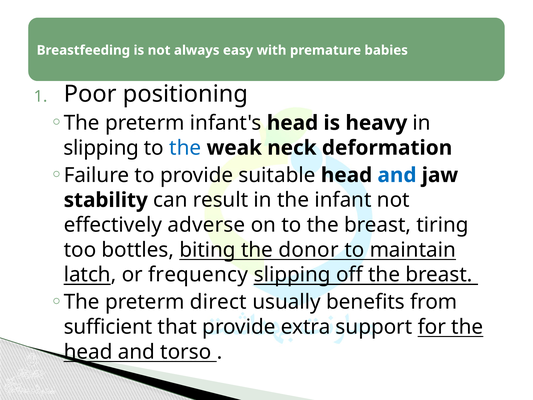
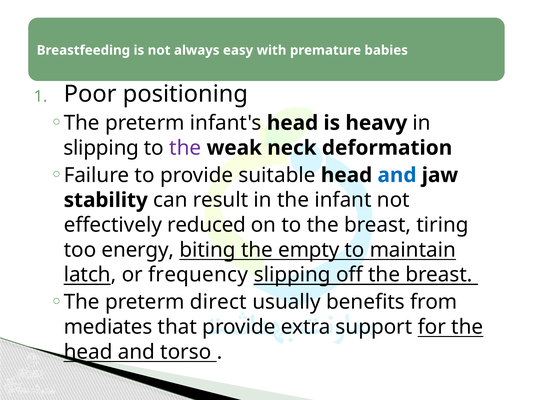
the colour: blue -> purple (185, 148)
adverse: adverse -> reduced (207, 225)
bottles: bottles -> energy (138, 250)
donor: donor -> empty (309, 250)
sufficient: sufficient -> mediates (108, 327)
